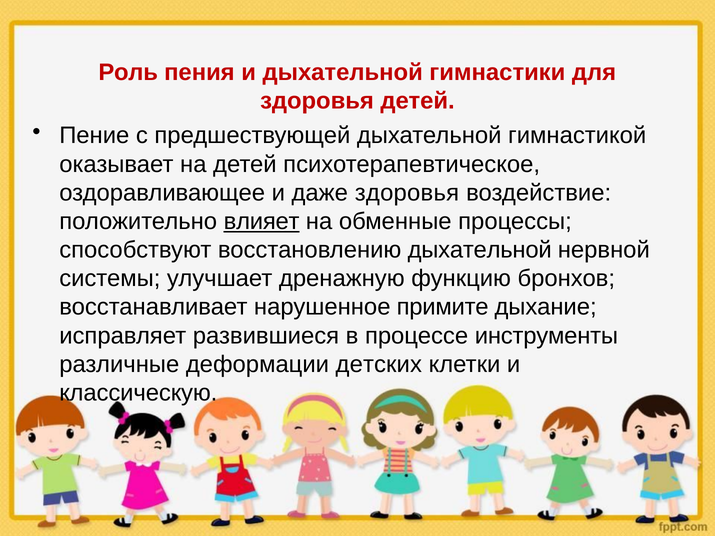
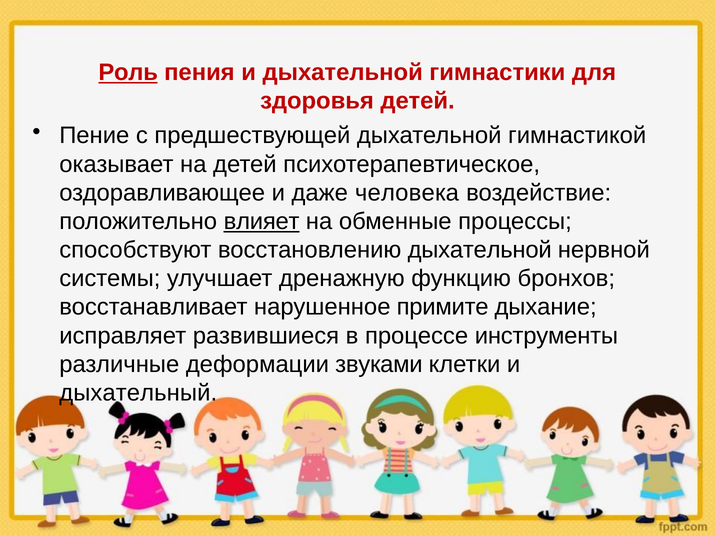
Роль underline: none -> present (128, 72)
даже здоровья: здоровья -> человека (407, 193)
детских: детских -> звуками (379, 364)
классическую: классическую -> дыхательный (138, 393)
